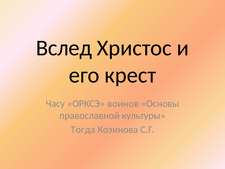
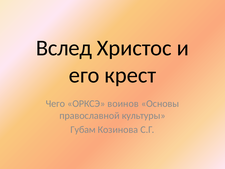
Часу: Часу -> Чего (55, 103)
Тогда: Тогда -> Губам (83, 129)
